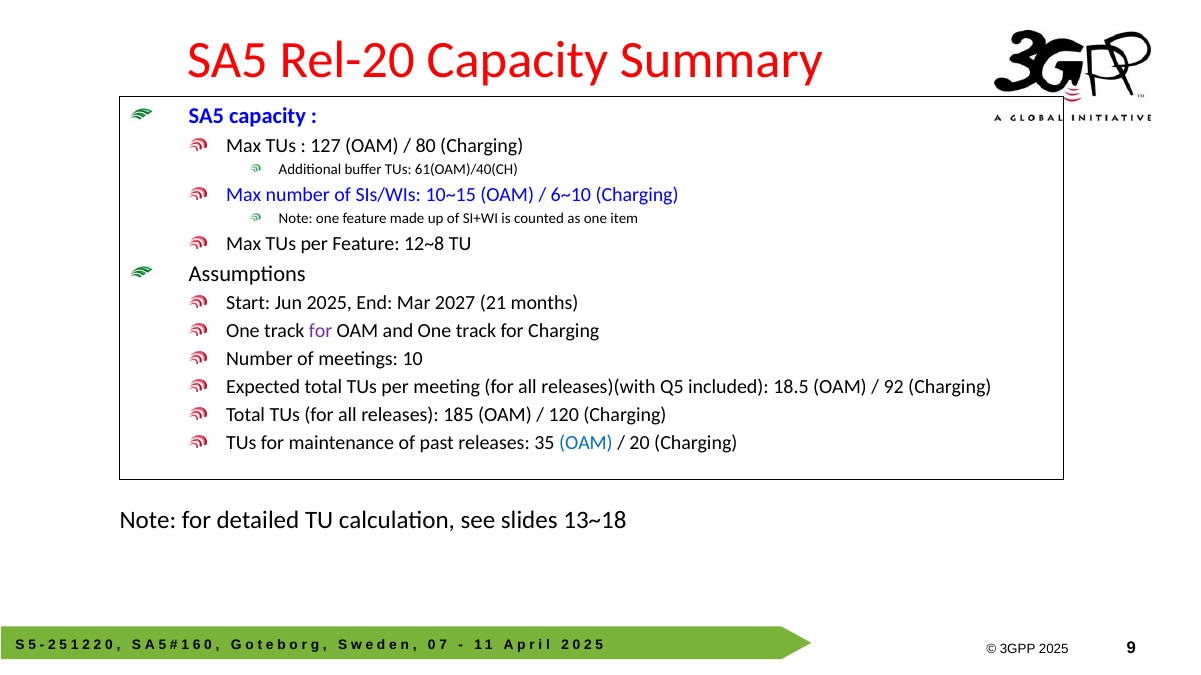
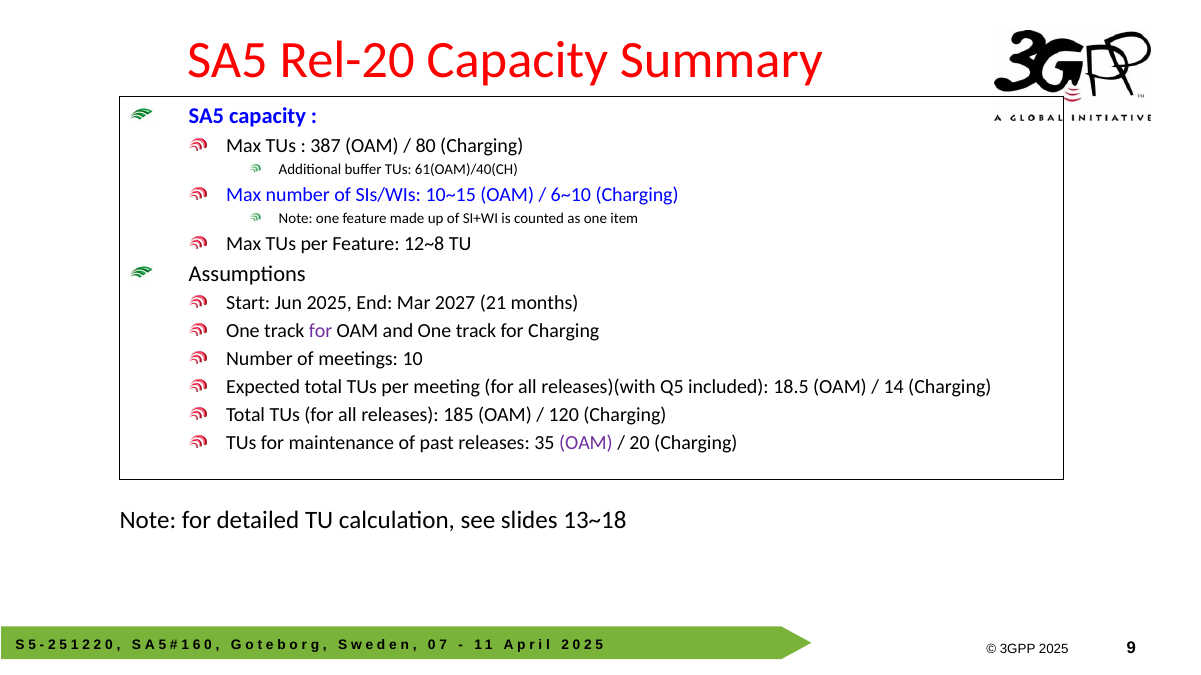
127: 127 -> 387 (325, 146)
92: 92 -> 14 (894, 387)
OAM colour: blue -> purple (586, 443)
